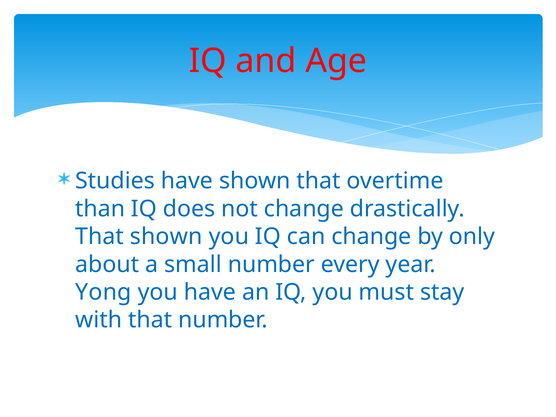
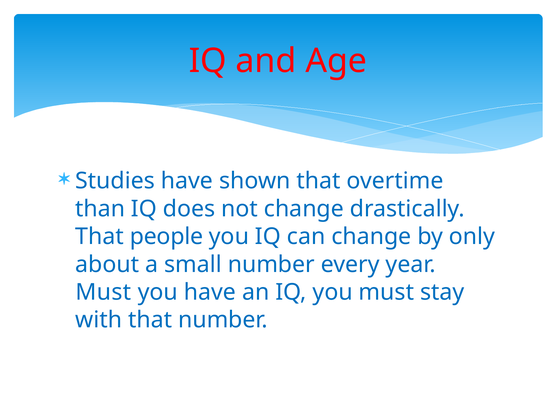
That shown: shown -> people (166, 237)
Yong: Yong -> Must (103, 292)
